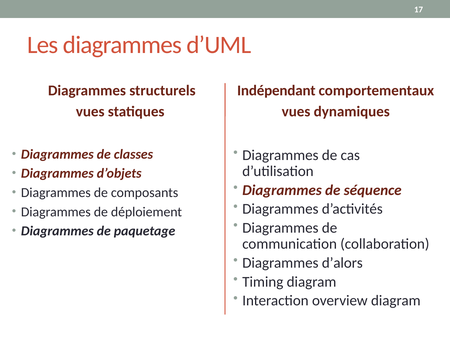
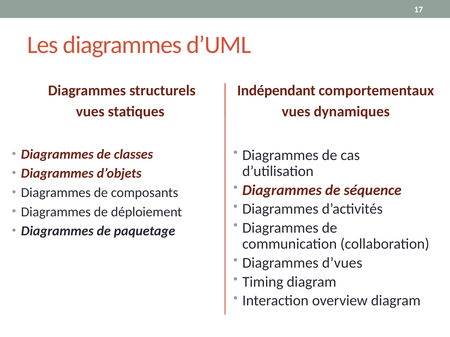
d’alors: d’alors -> d’vues (342, 263)
